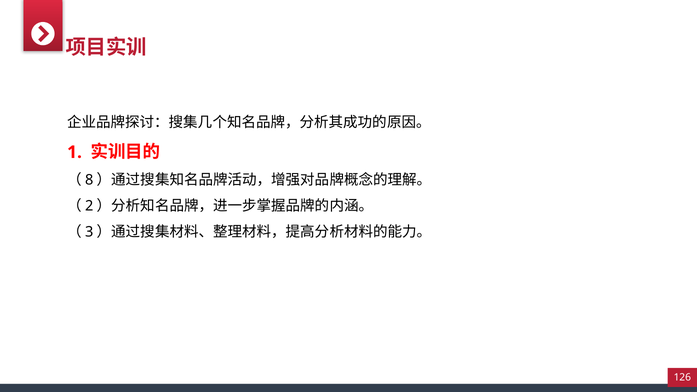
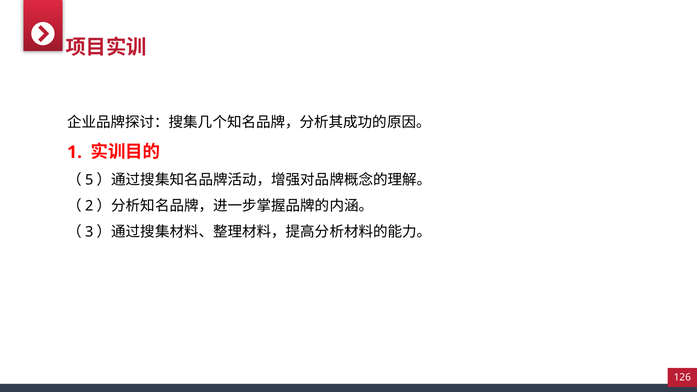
8: 8 -> 5 (89, 180)
